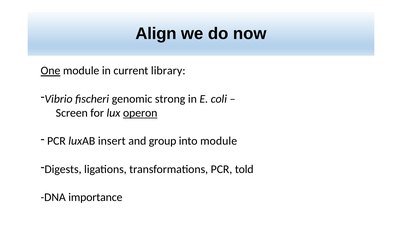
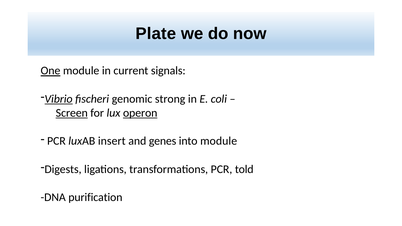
Align: Align -> Plate (156, 34)
library: library -> signals (168, 71)
Vibrio underline: none -> present (59, 99)
Screen underline: none -> present (72, 113)
group: group -> genes (163, 141)
importance: importance -> purification (95, 198)
